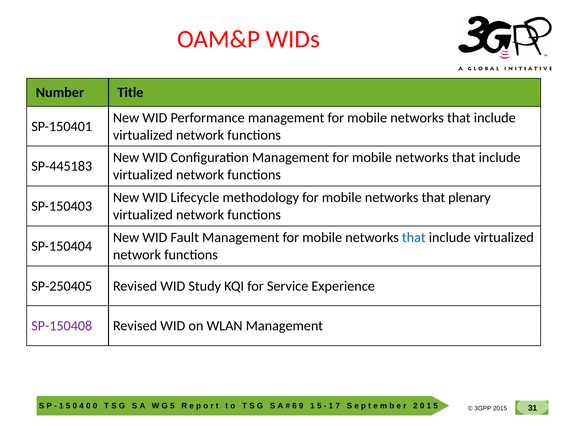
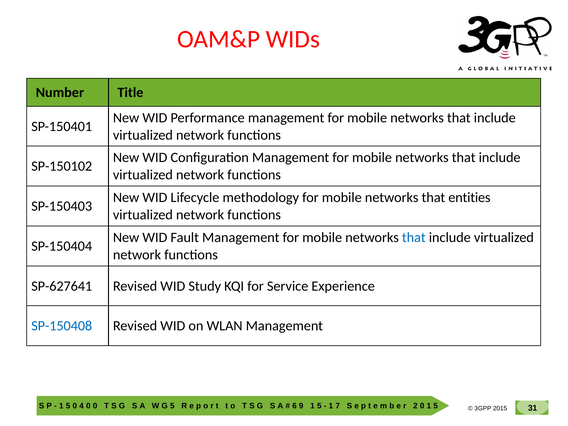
SP-445183: SP-445183 -> SP-150102 (62, 166)
plenary: plenary -> entities (469, 197)
SP-250405: SP-250405 -> SP-627641 (62, 286)
SP-150408 colour: purple -> blue (62, 326)
